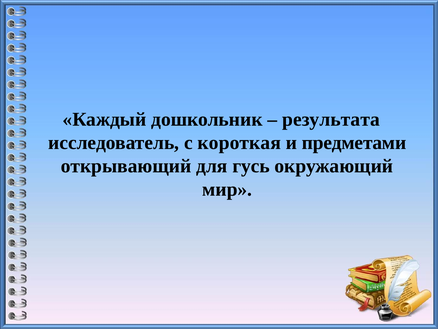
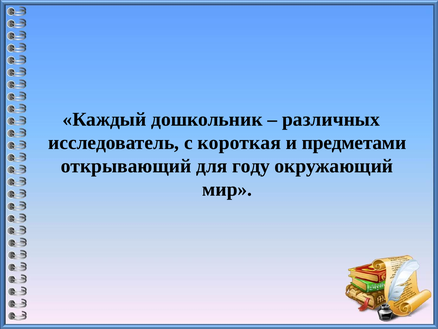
результата: результата -> различных (331, 119)
гусь: гусь -> году (251, 166)
